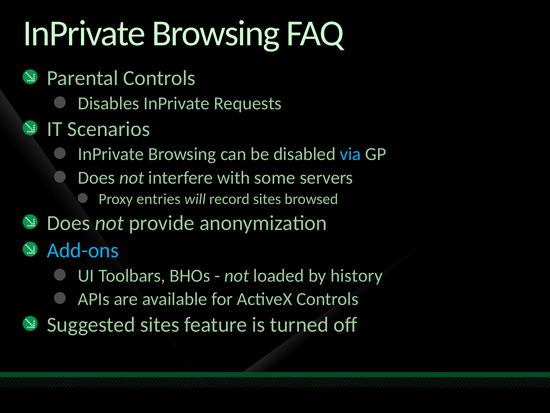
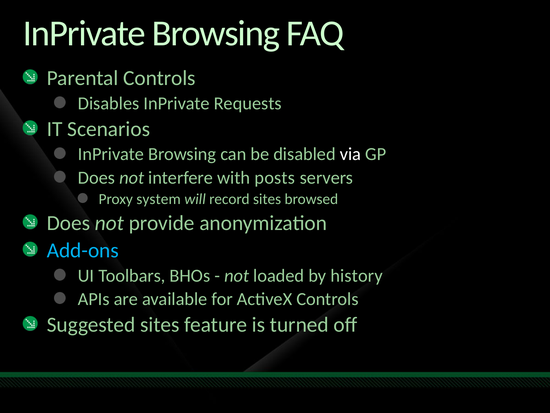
via colour: light blue -> white (350, 154)
some: some -> posts (275, 178)
entries: entries -> system (159, 199)
